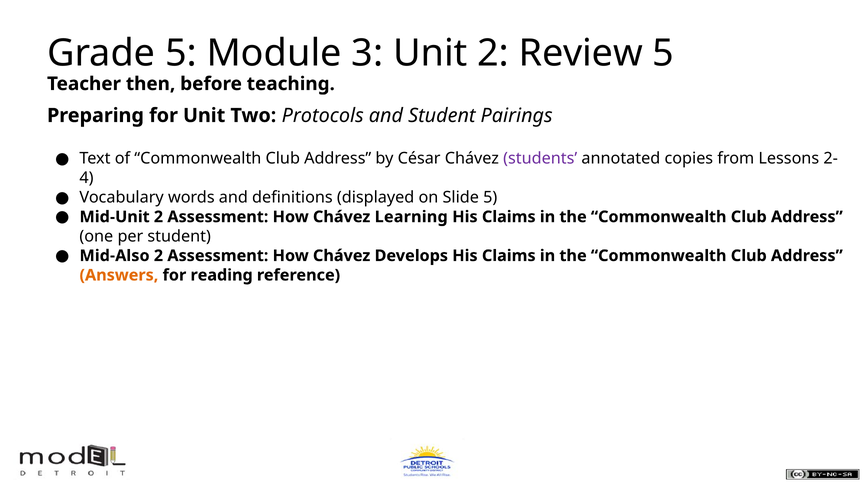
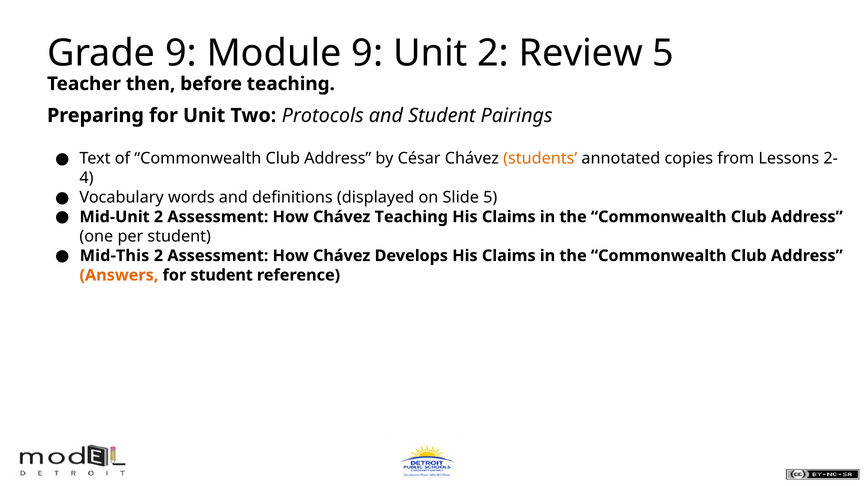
Grade 5: 5 -> 9 (181, 53)
Module 3: 3 -> 9 (367, 53)
students colour: purple -> orange (540, 159)
Chávez Learning: Learning -> Teaching (411, 217)
Mid-Also: Mid-Also -> Mid-This (114, 256)
for reading: reading -> student (222, 275)
